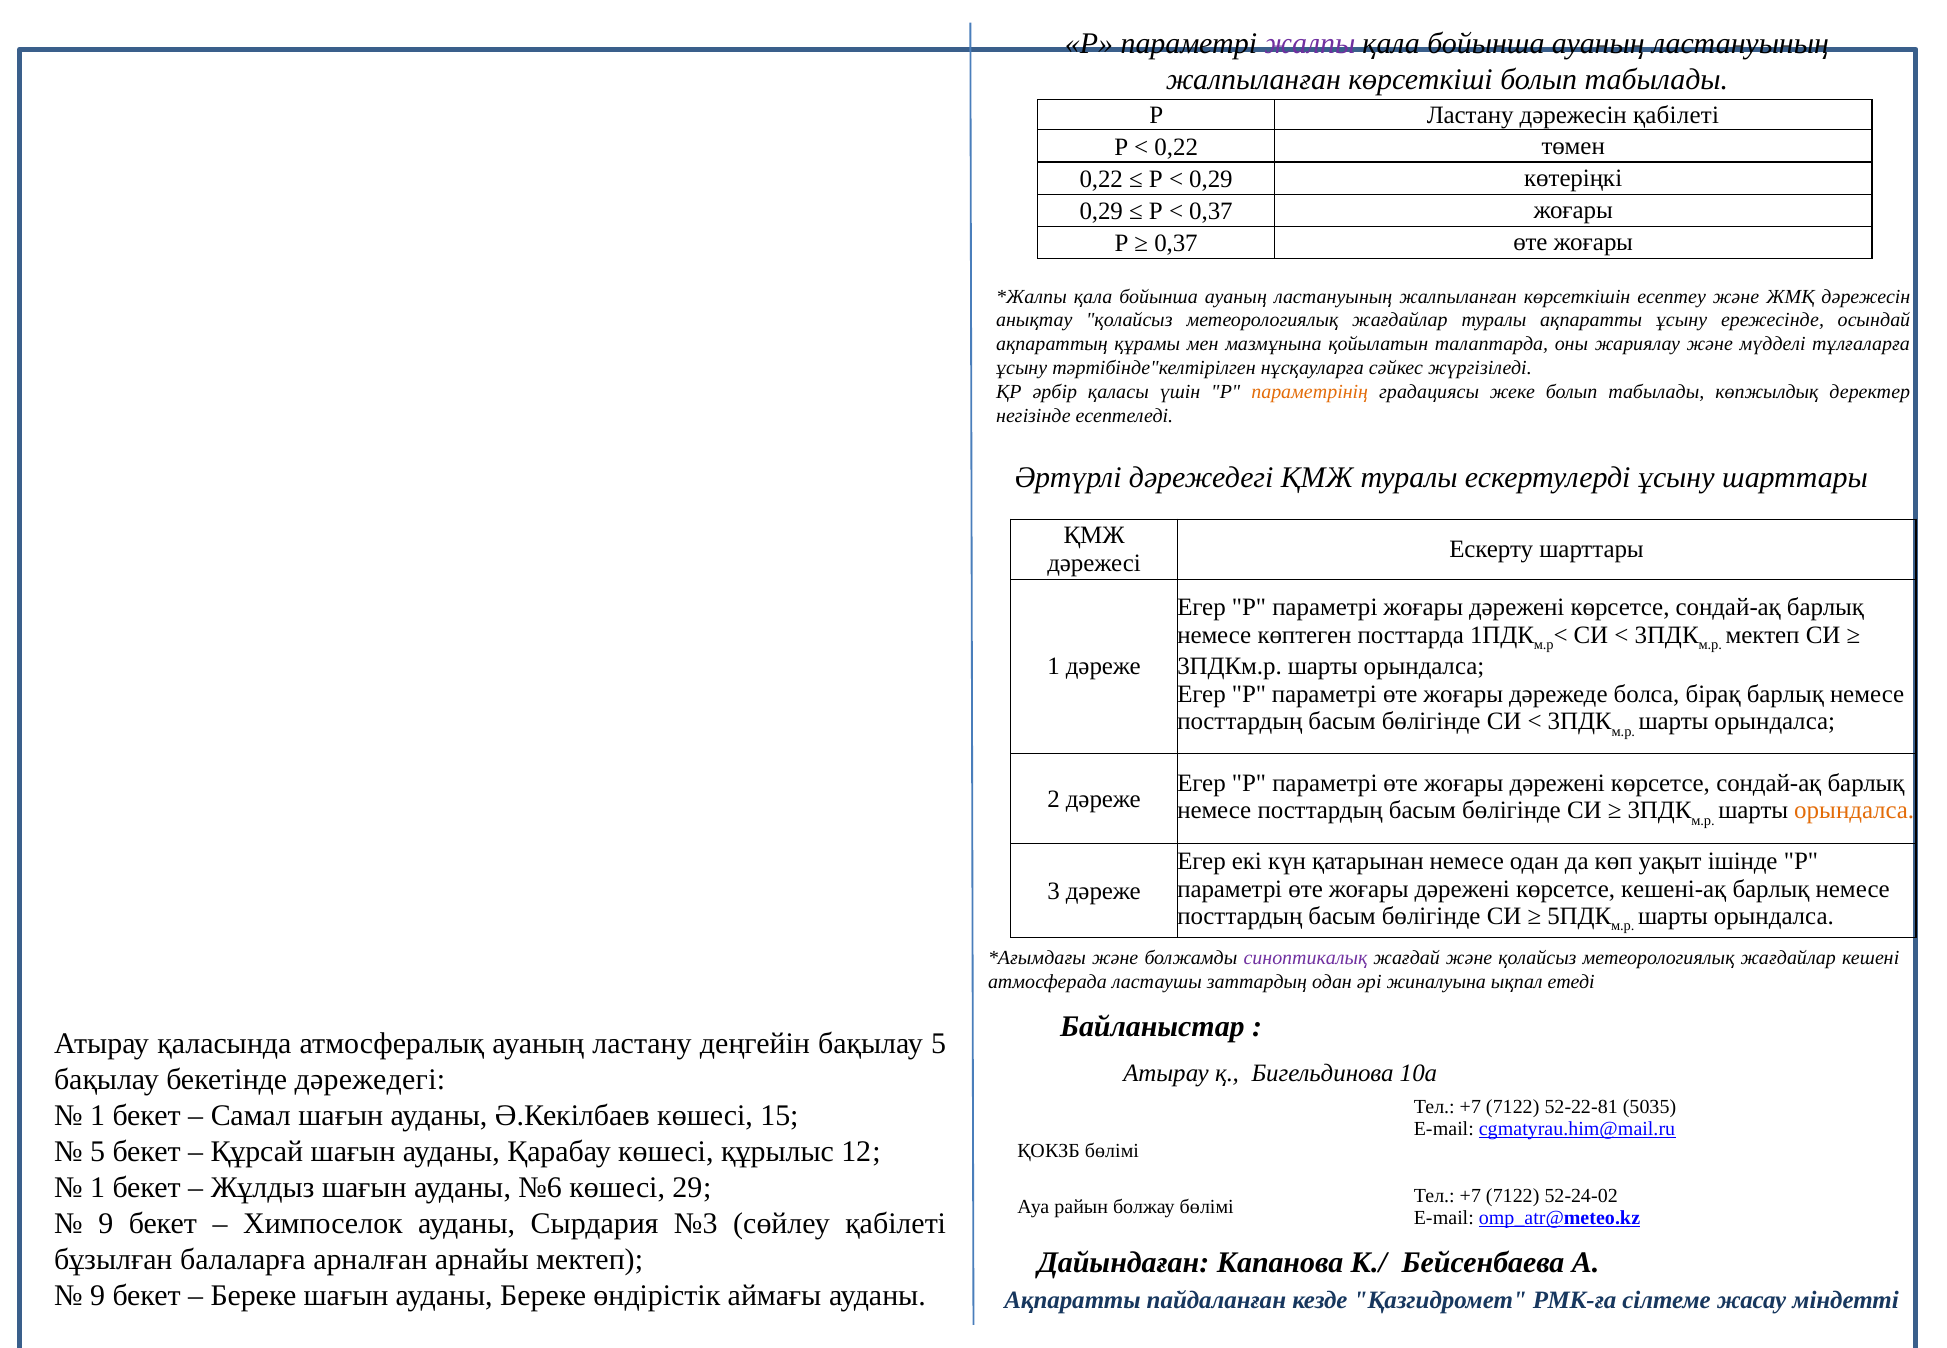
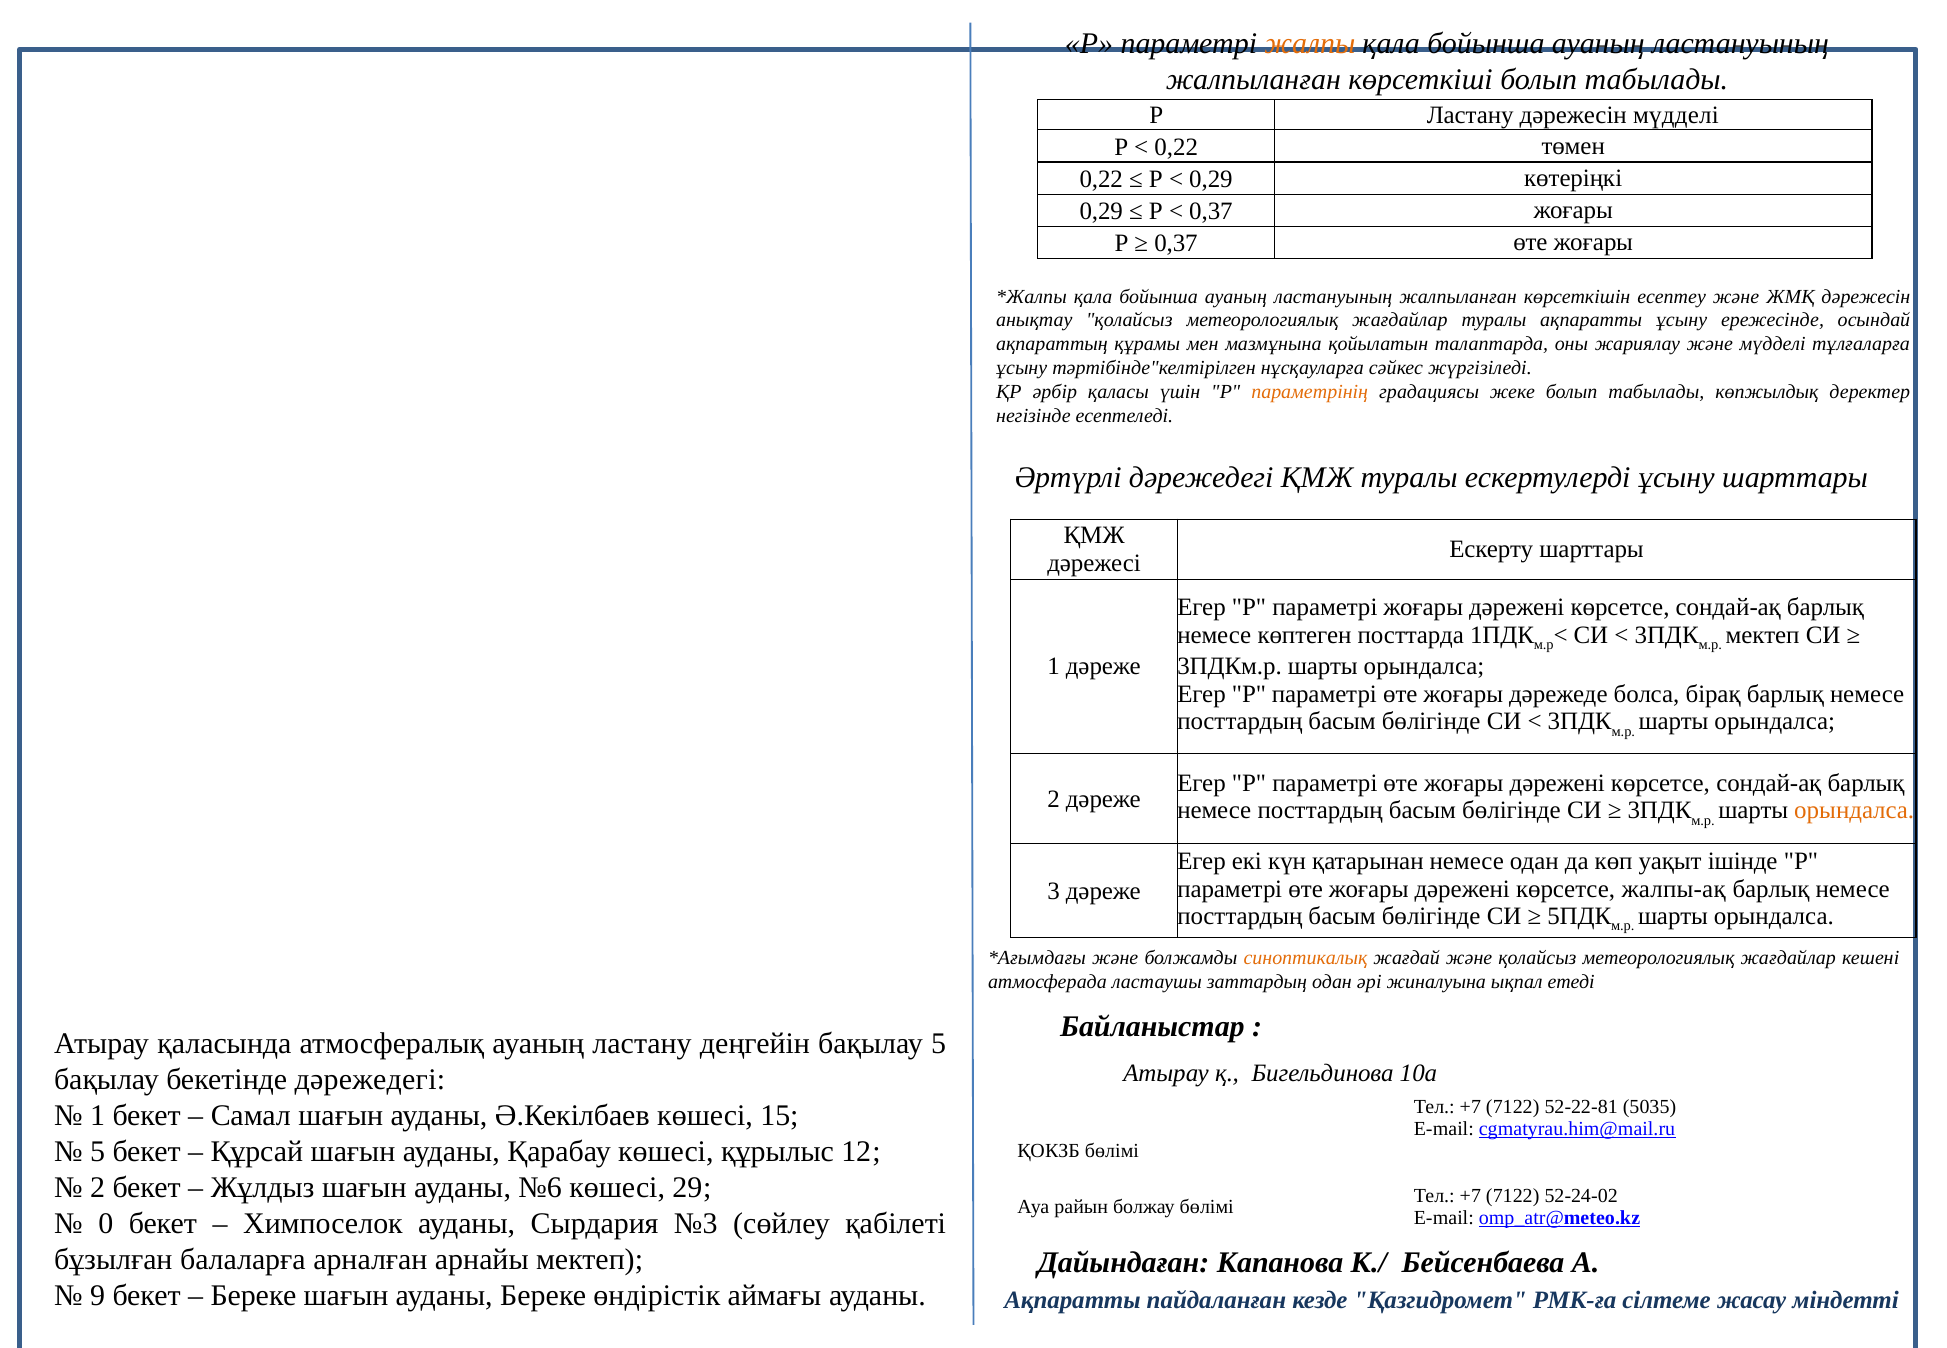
жалпы colour: purple -> orange (1310, 44)
дәрежесін қабілеті: қабілеті -> мүдделі (1676, 115)
кешені-ақ: кешені-ақ -> жалпы-ақ (1674, 889)
синоптикалық colour: purple -> orange (1305, 958)
1: 1 -> 2 (98, 1187)
9: 9 -> 0 (106, 1223)
